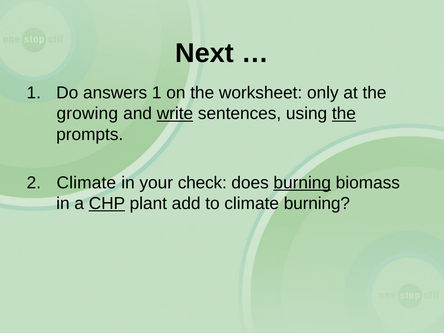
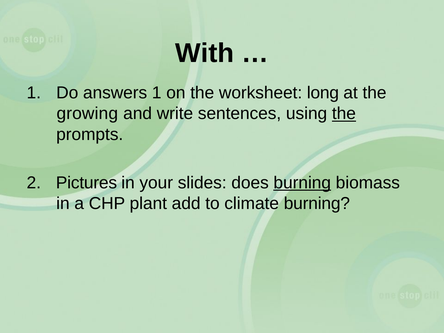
Next: Next -> With (205, 53)
only: only -> long (323, 93)
write underline: present -> none (175, 114)
2 Climate: Climate -> Pictures (86, 183)
check: check -> slides (202, 183)
CHP underline: present -> none (107, 203)
